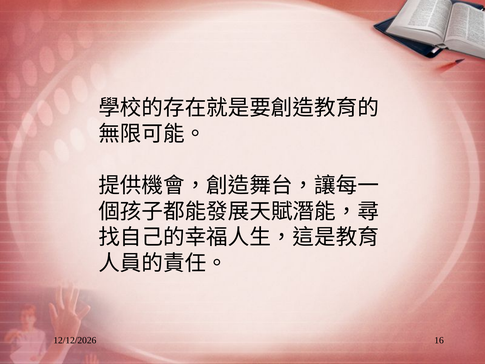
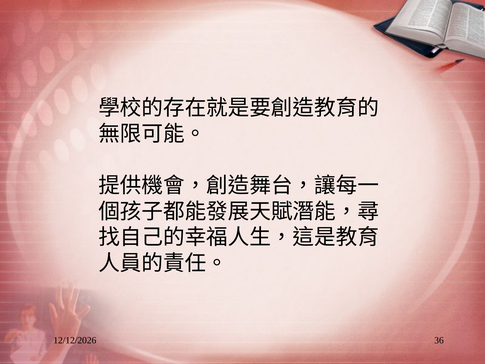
16: 16 -> 36 (439, 340)
